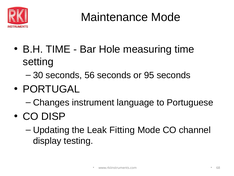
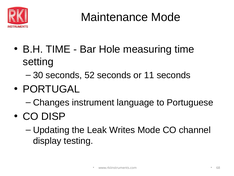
56: 56 -> 52 (90, 75)
95: 95 -> 11 (149, 75)
Fitting: Fitting -> Writes (122, 130)
